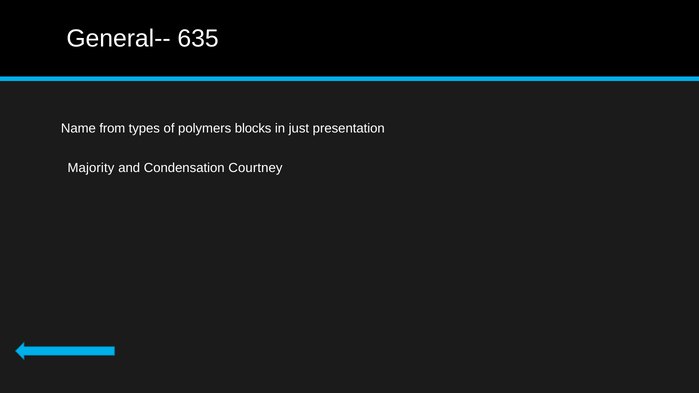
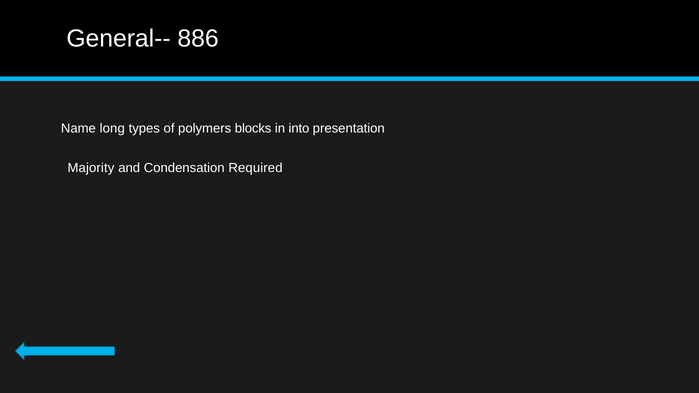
635: 635 -> 886 (198, 39)
from: from -> long (112, 128)
just: just -> into (299, 128)
Courtney: Courtney -> Required (255, 168)
